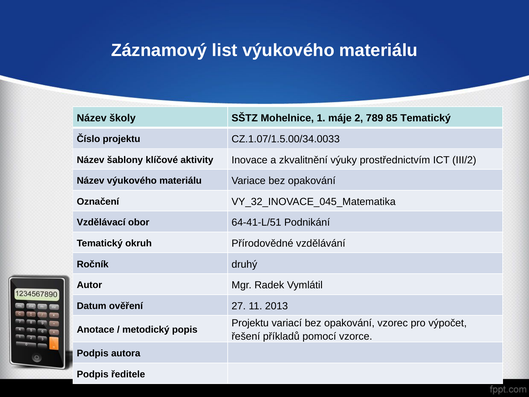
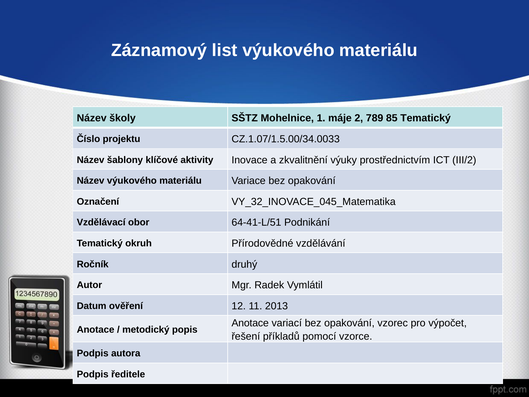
27: 27 -> 12 (239, 306)
Projektu: Projektu -> Anotace (250, 323)
